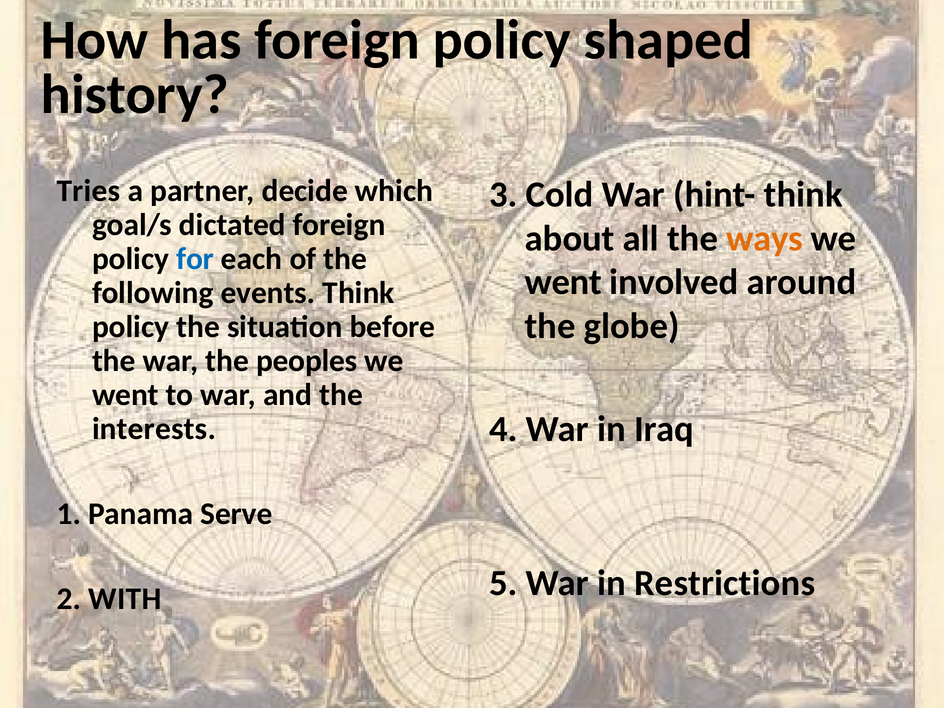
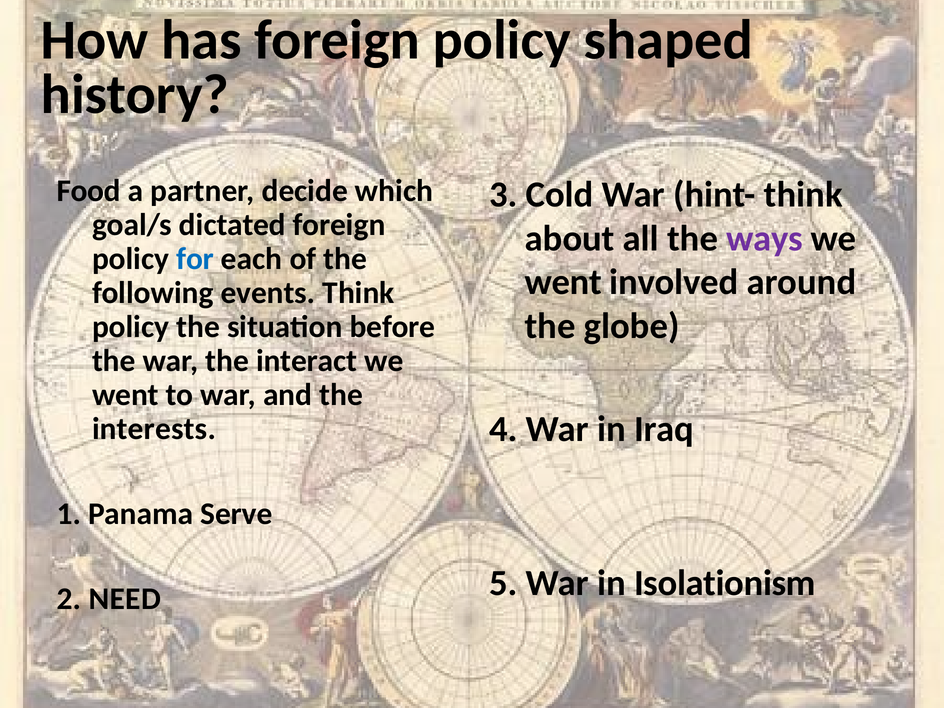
Tries: Tries -> Food (89, 191)
ways colour: orange -> purple (764, 238)
peoples: peoples -> interact (307, 361)
Restrictions: Restrictions -> Isolationism (725, 583)
WITH: WITH -> NEED (125, 599)
